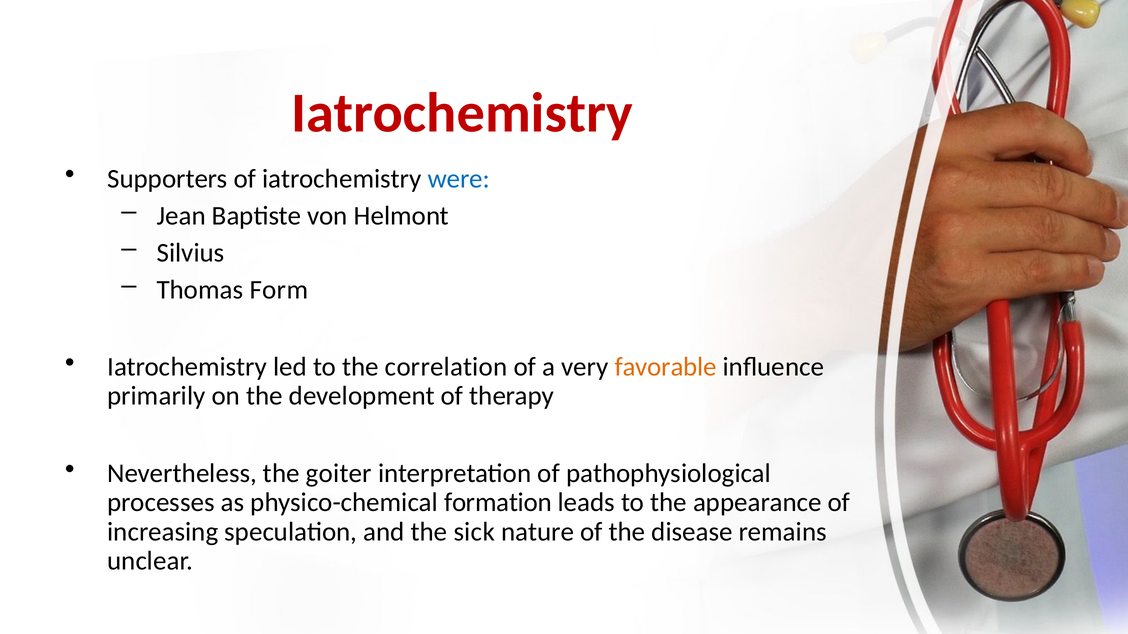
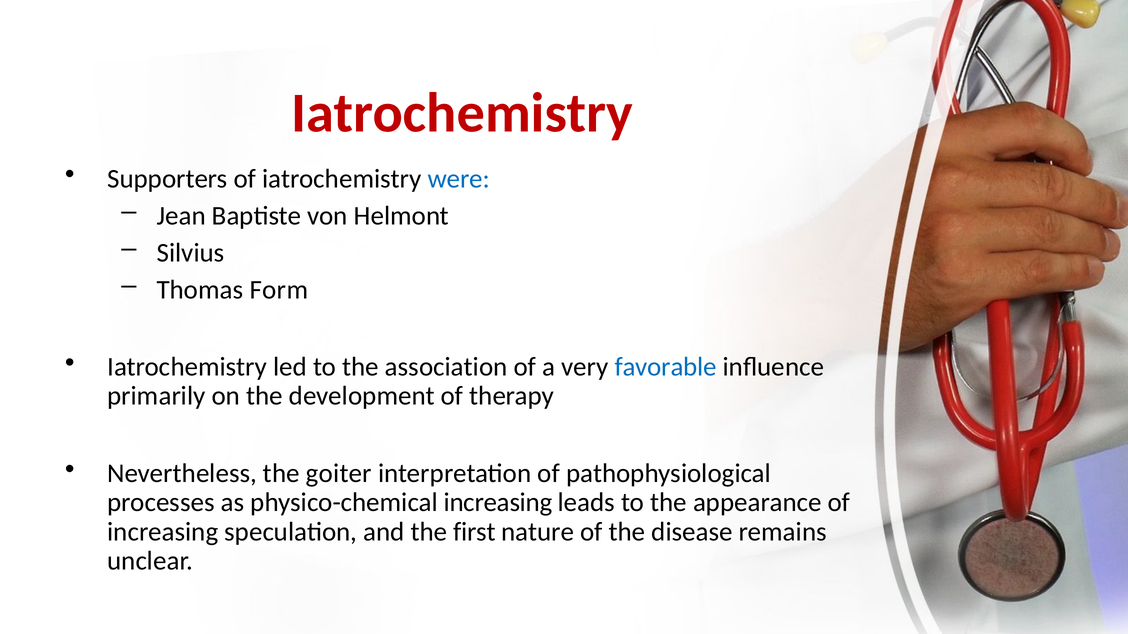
correlation: correlation -> association (446, 367)
favorable colour: orange -> blue (666, 367)
physico-chemical formation: formation -> increasing (498, 503)
sick: sick -> first (474, 532)
